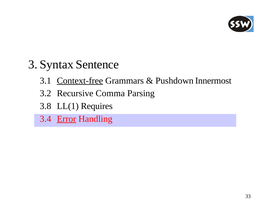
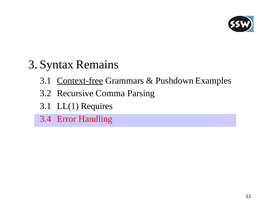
Sentence: Sentence -> Remains (97, 65)
Innermost: Innermost -> Examples (213, 81)
3.8: 3.8 -> 3.1 (45, 106)
Error underline: present -> none (67, 119)
